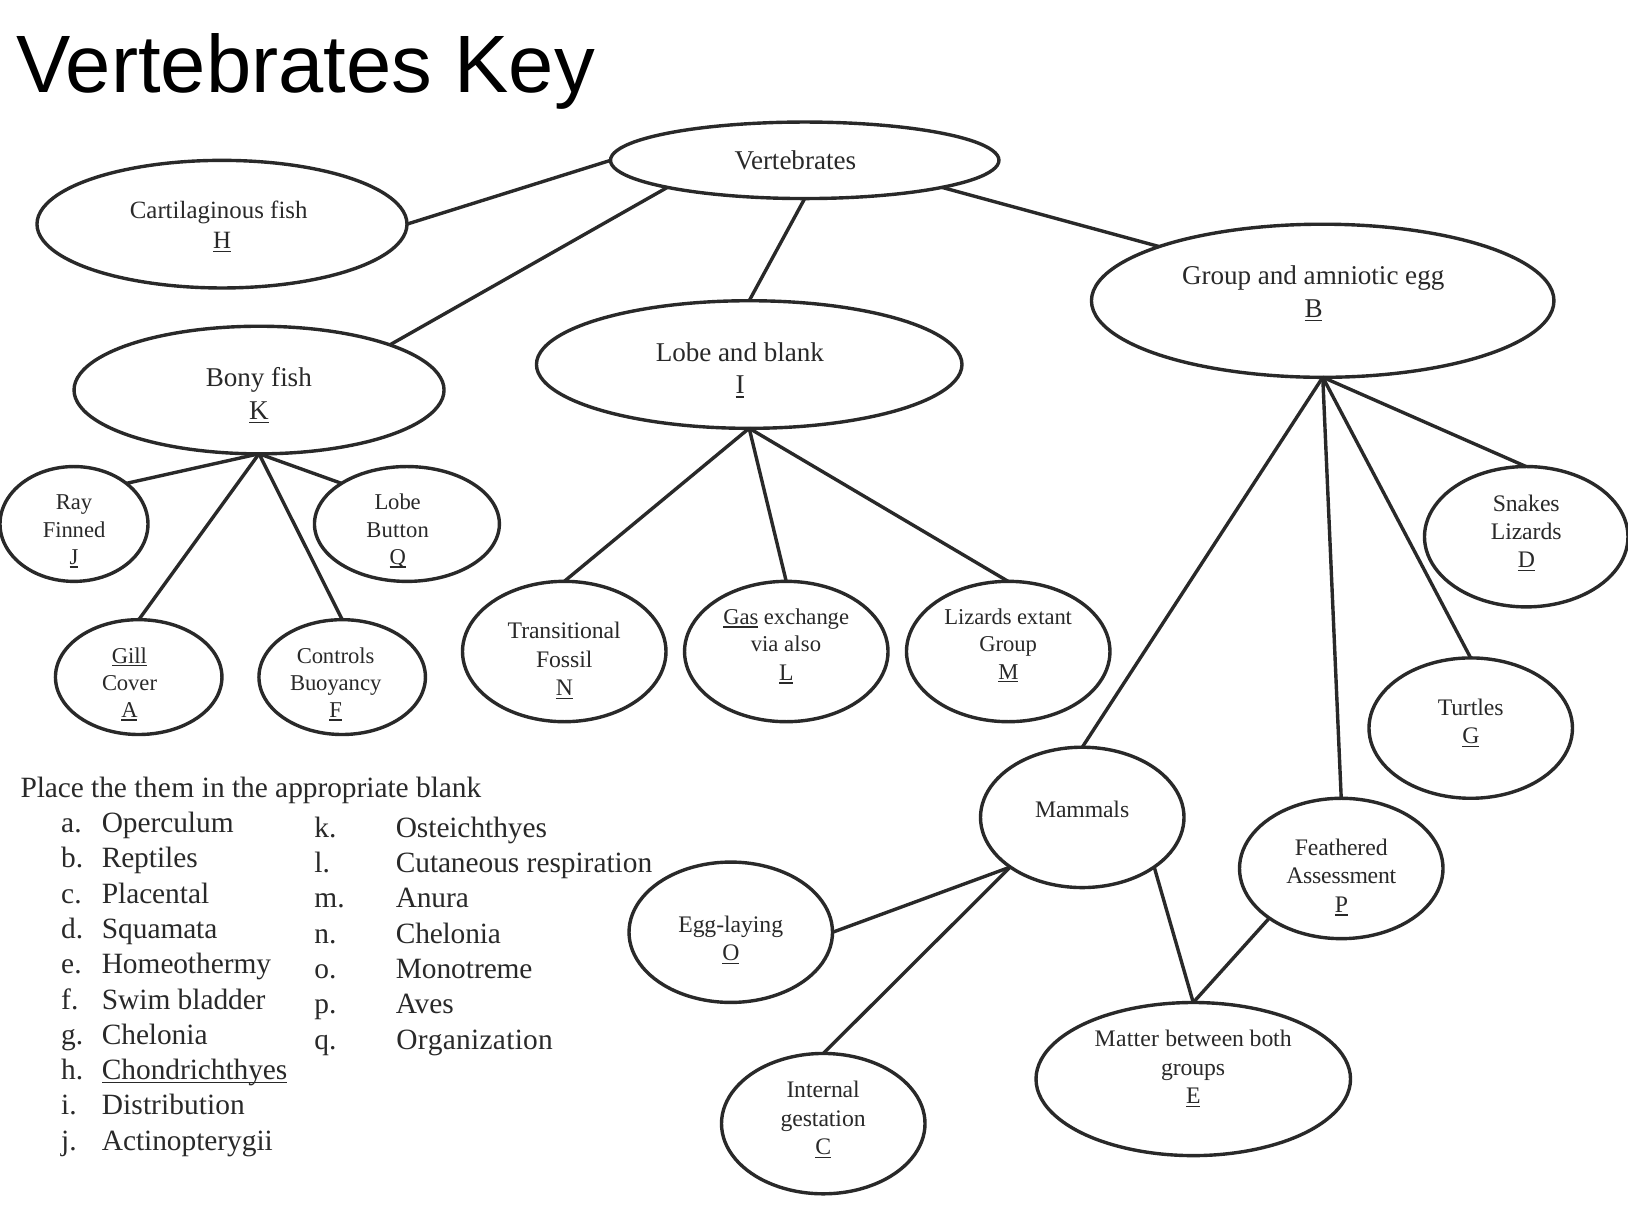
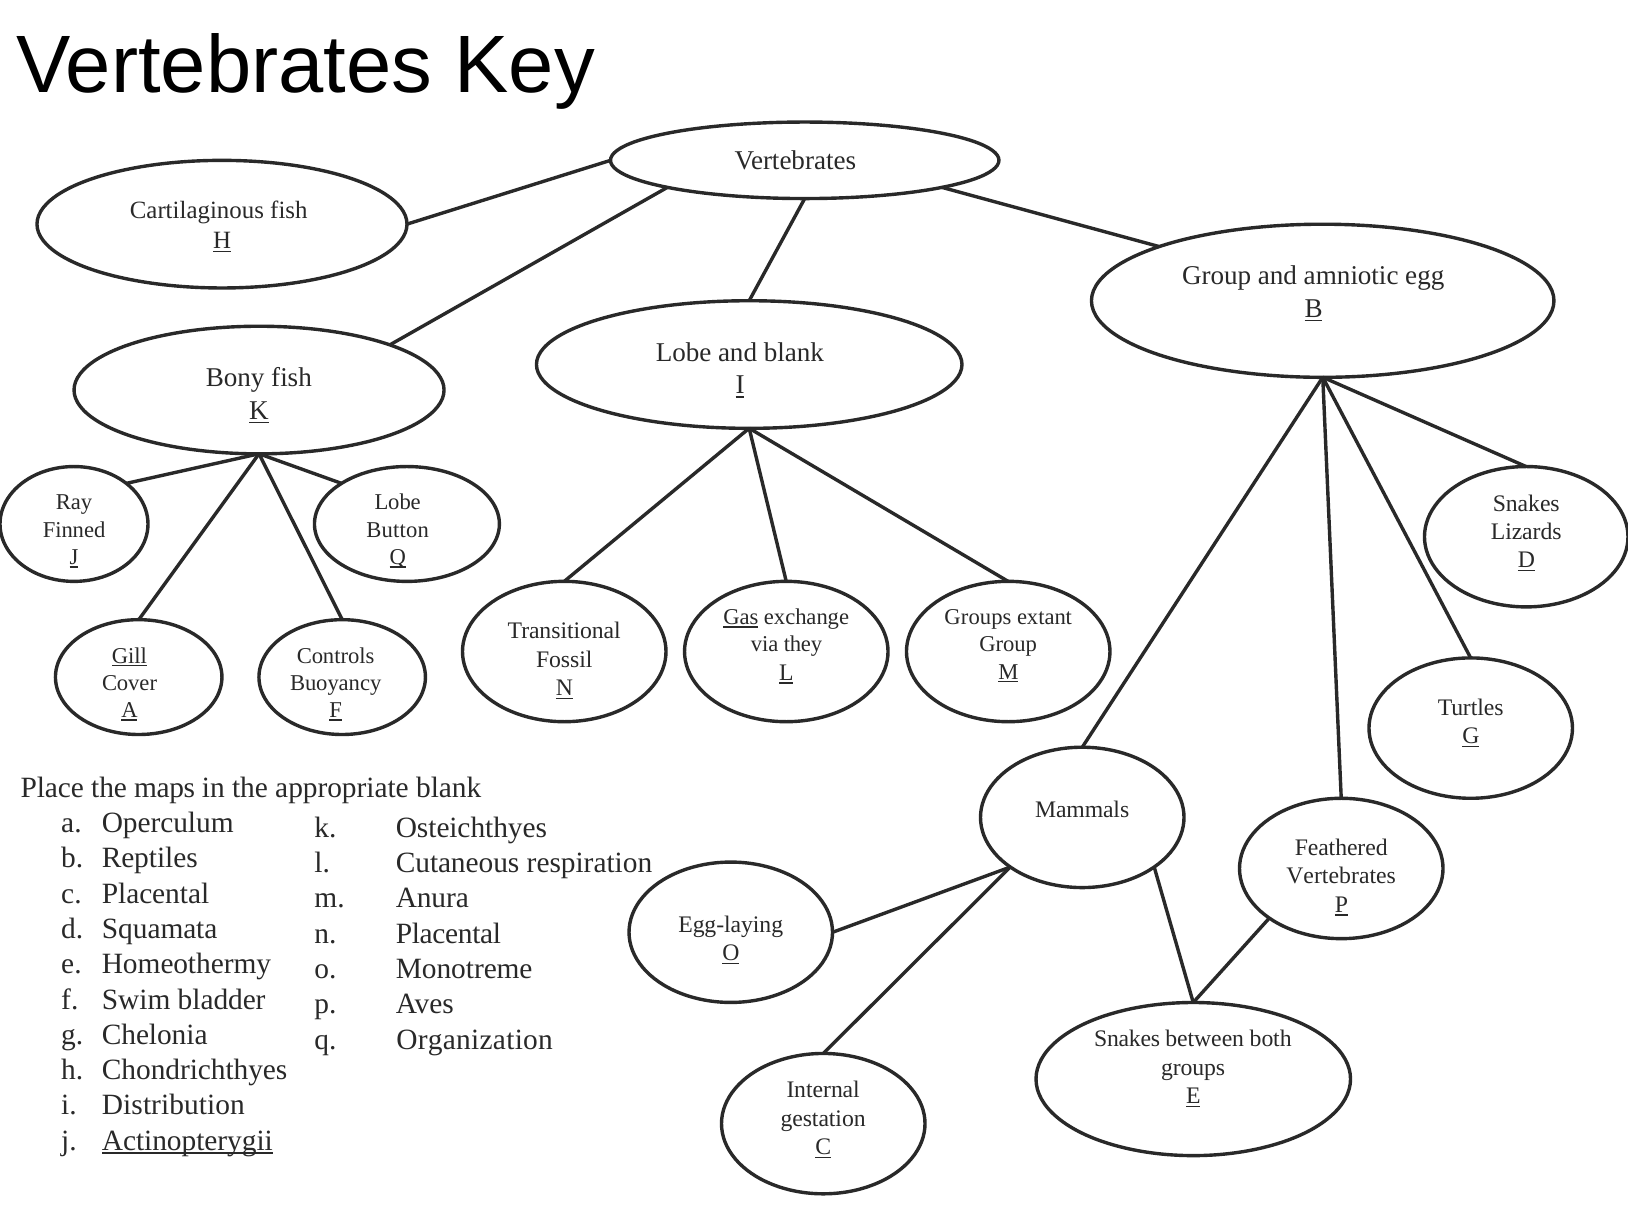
Lizards: Lizards -> Groups (978, 617)
also: also -> they (803, 644)
them: them -> maps (165, 787)
Assessment: Assessment -> Vertebrates (1341, 876)
n Chelonia: Chelonia -> Placental (448, 934)
Matter: Matter -> Snakes (1127, 1039)
Chondrichthyes underline: present -> none (195, 1070)
Actinopterygii underline: none -> present (187, 1141)
